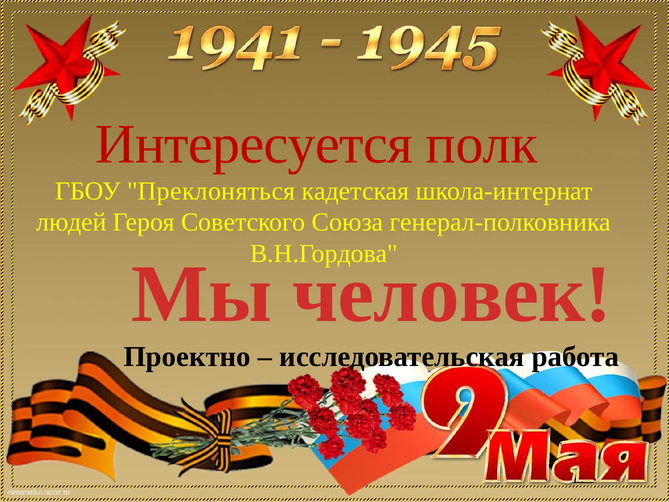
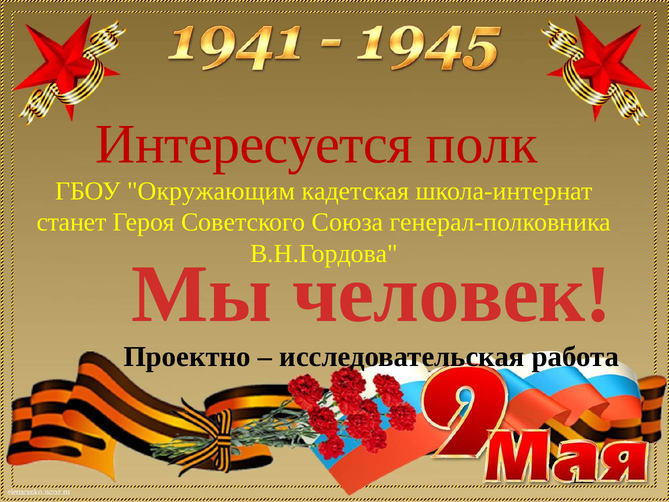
Преклоняться: Преклоняться -> Окружающим (211, 191)
людей: людей -> станет (71, 222)
